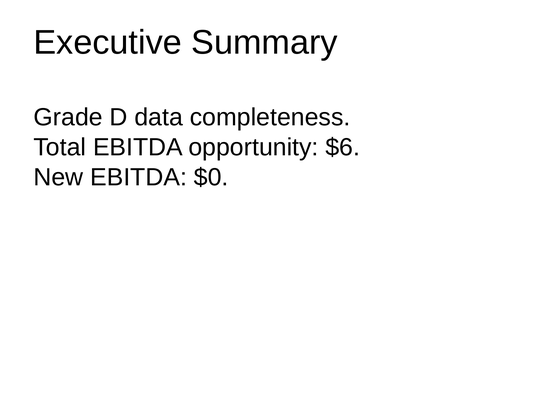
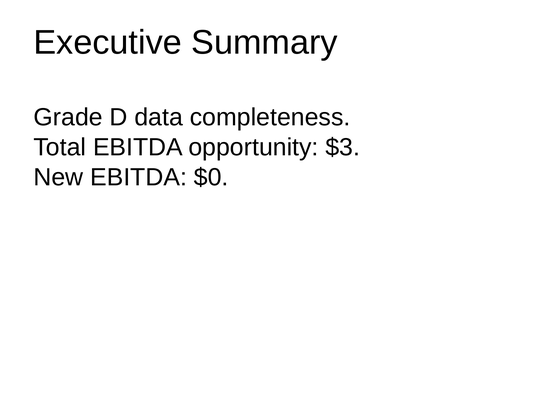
$6: $6 -> $3 (343, 147)
